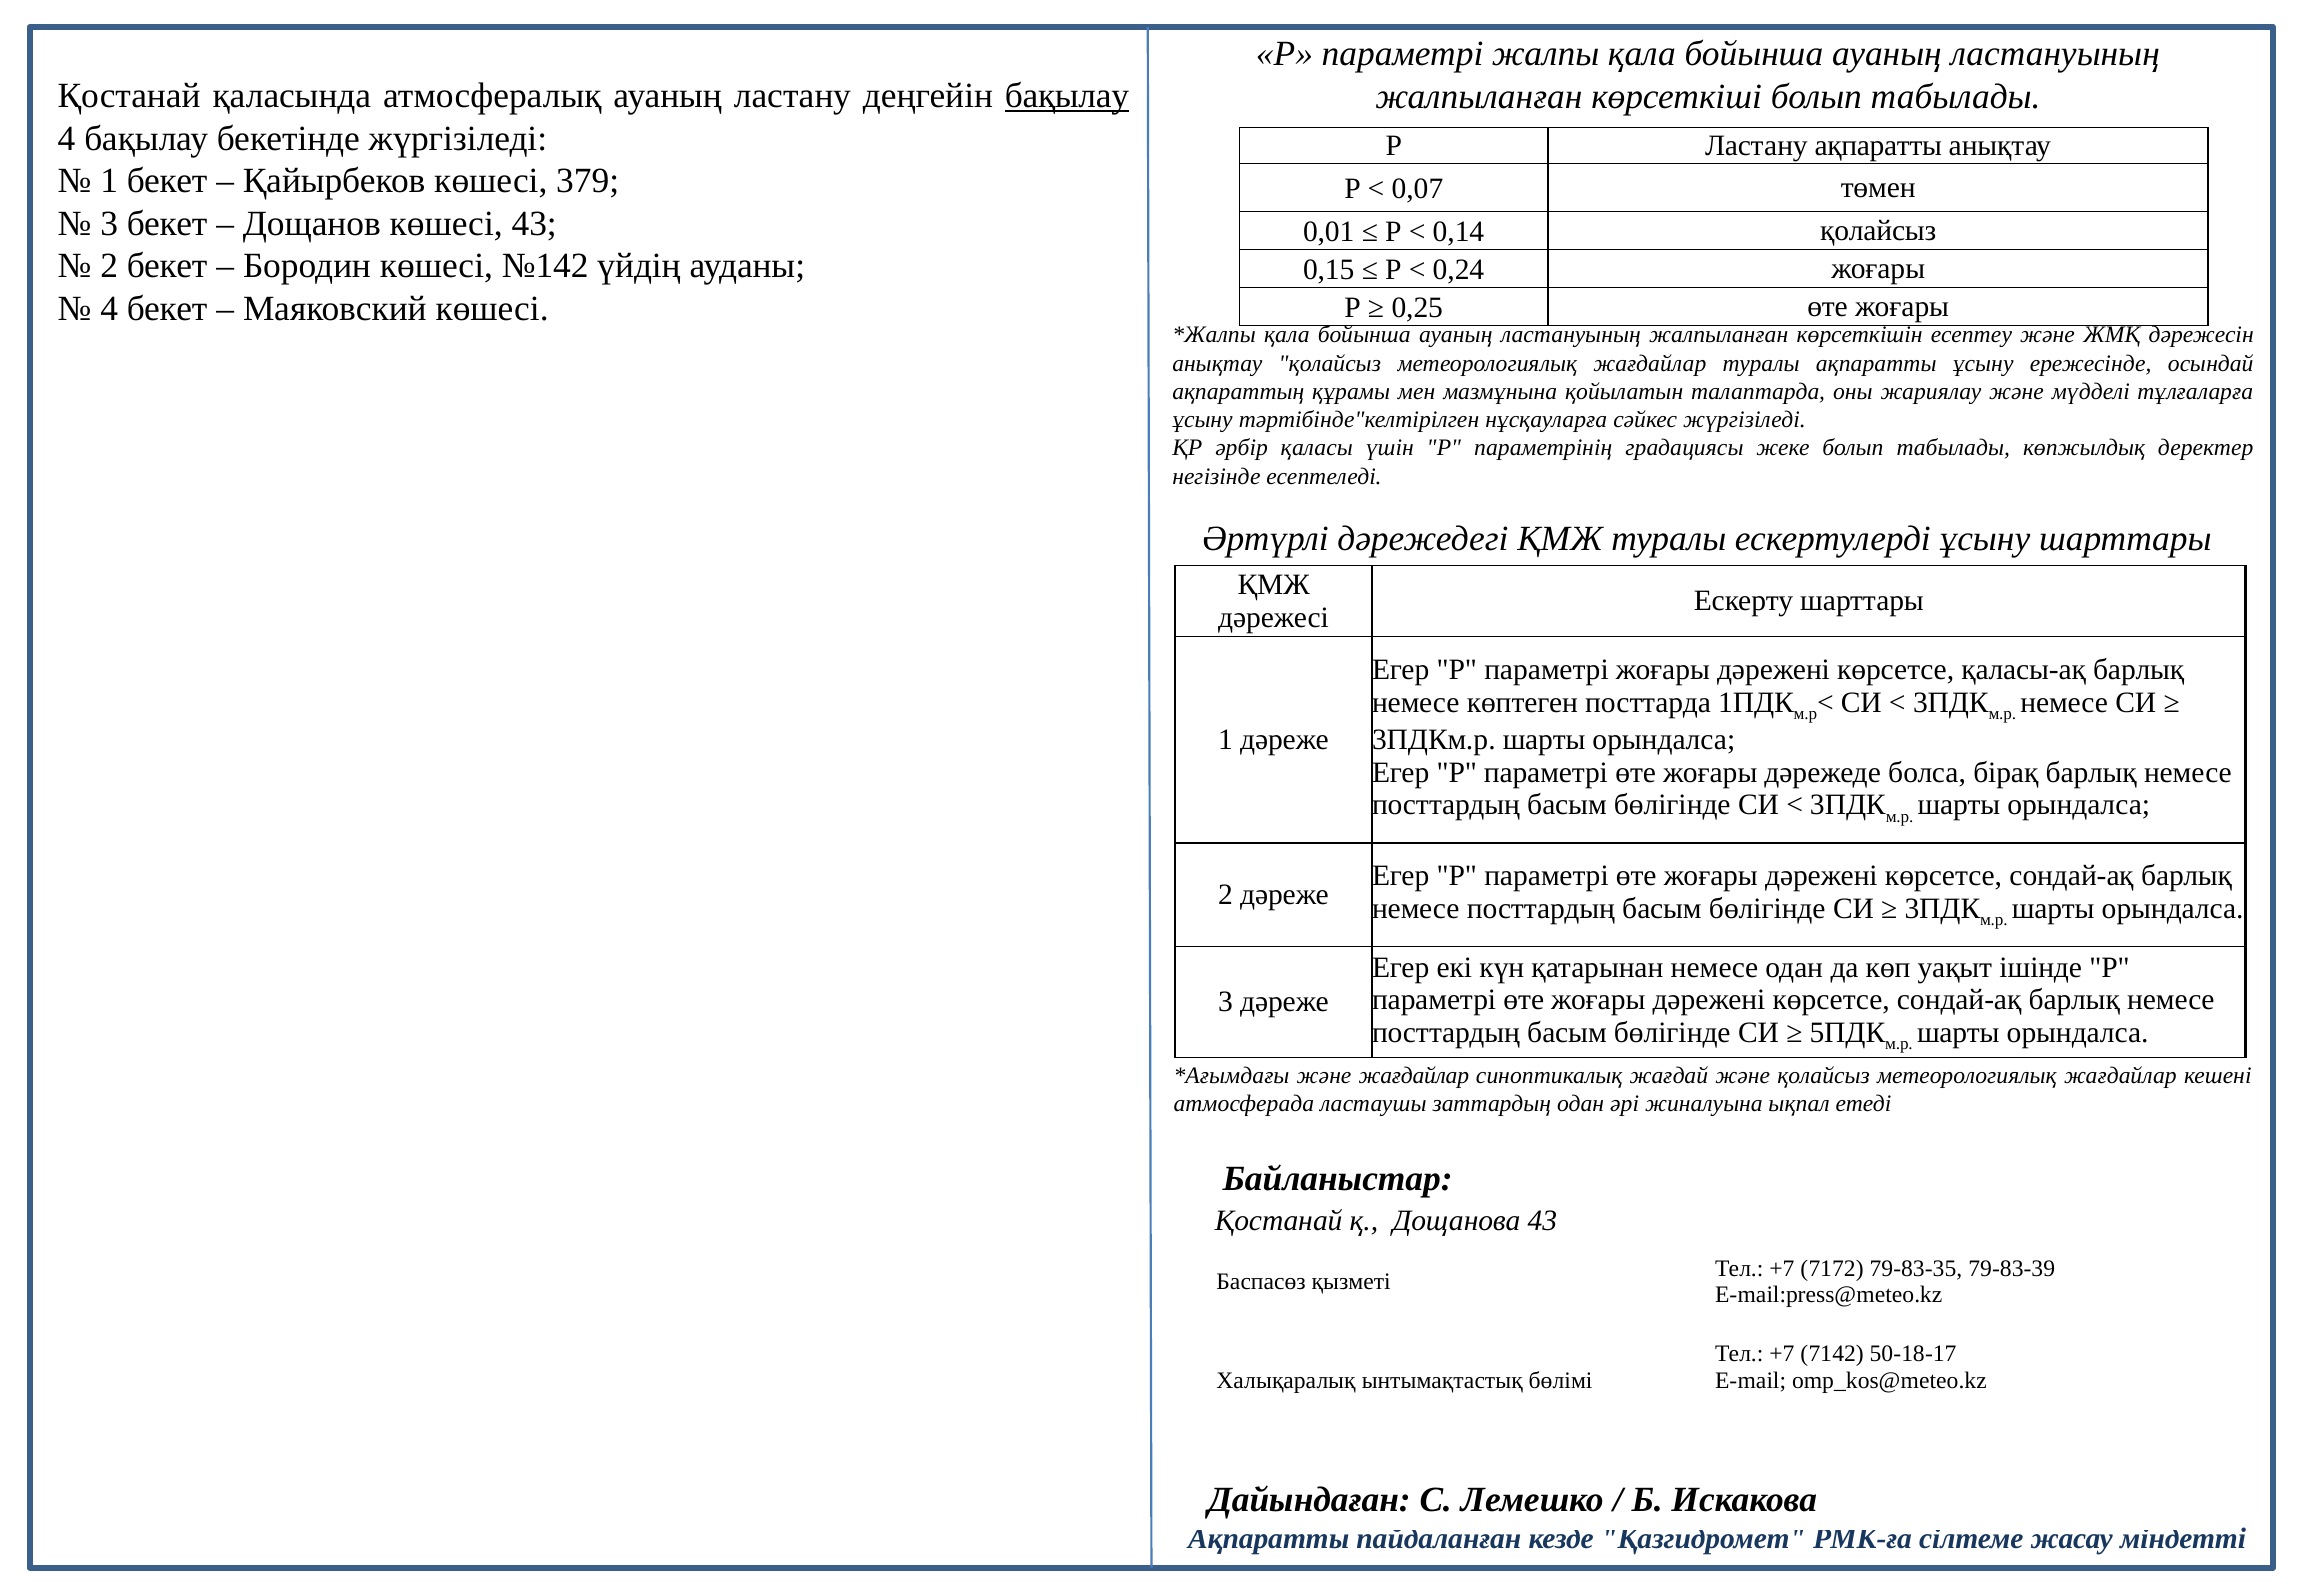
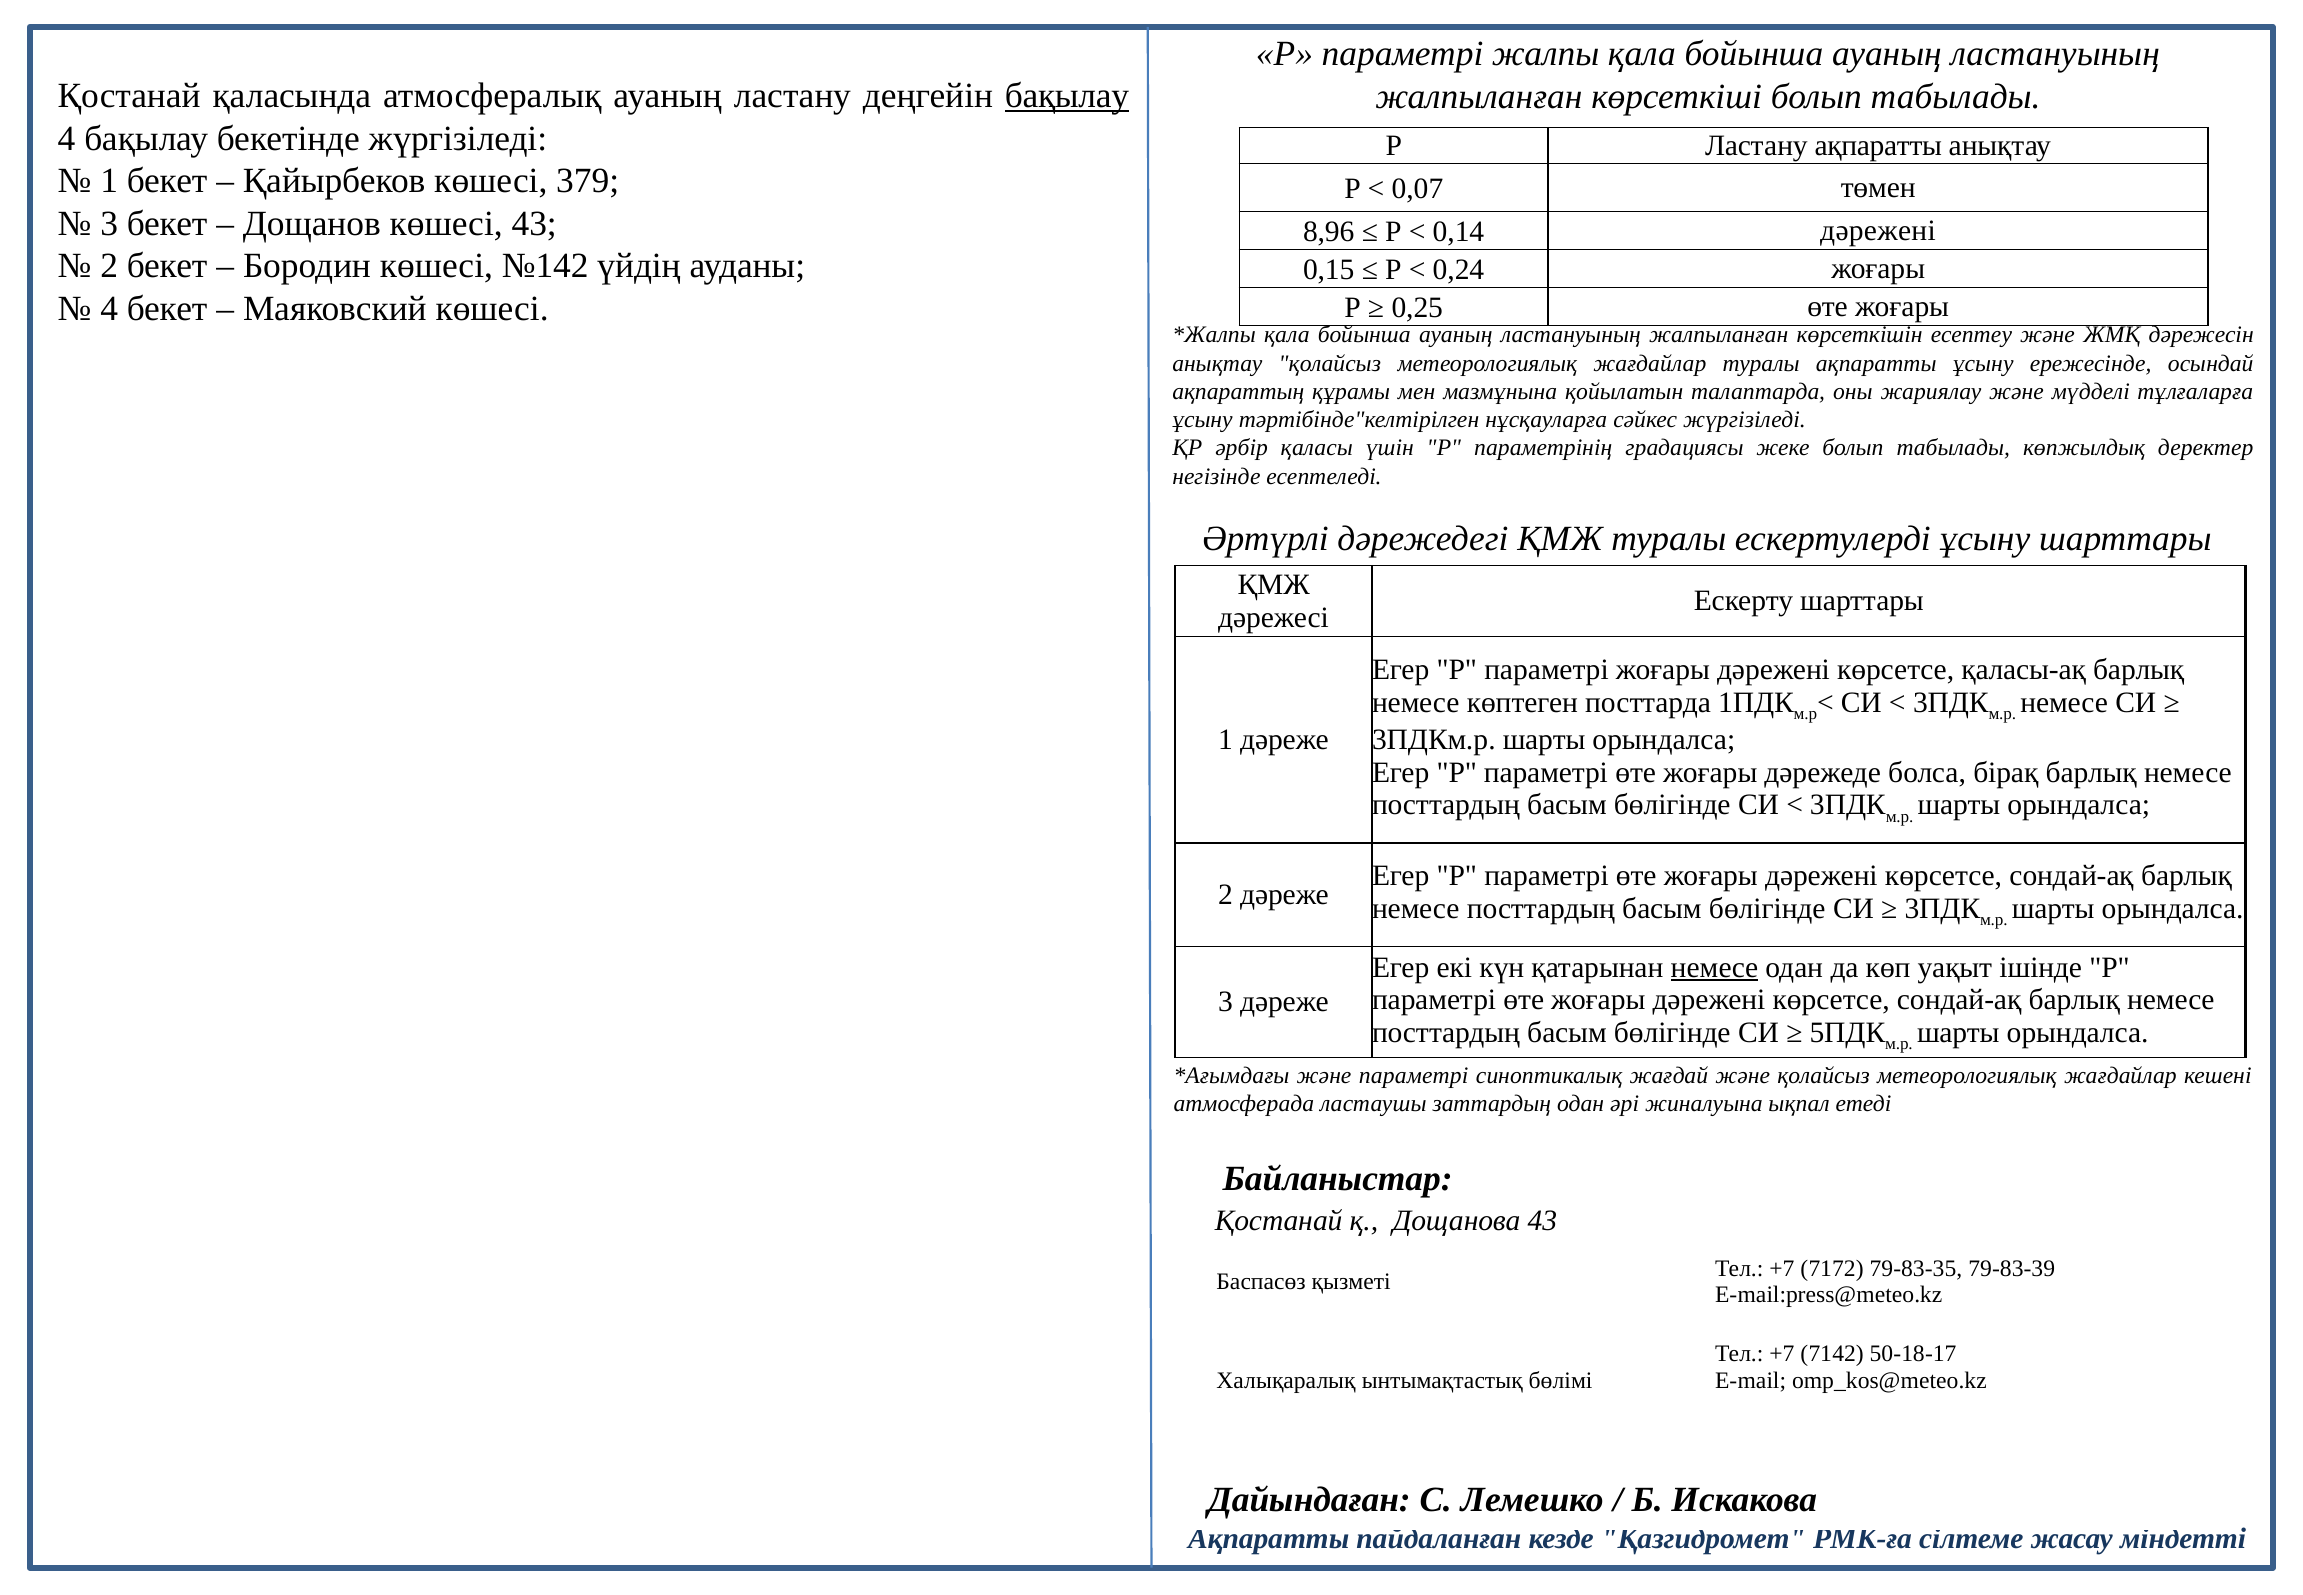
0,01: 0,01 -> 8,96 (1329, 232)
0,14 қолайсыз: қолайсыз -> дәрежені (1878, 231)
немесе underline: none -> present (1714, 967)
және жағдайлар: жағдайлар -> параметрі (1414, 1075)
